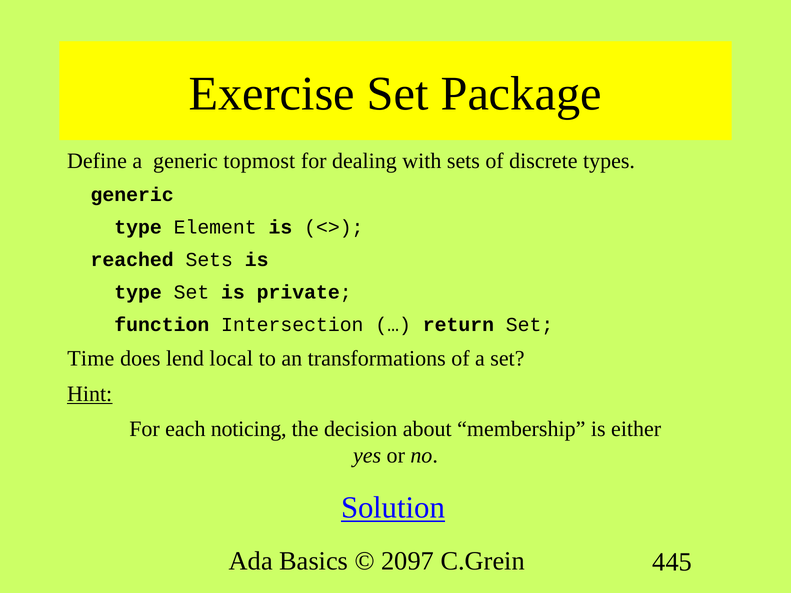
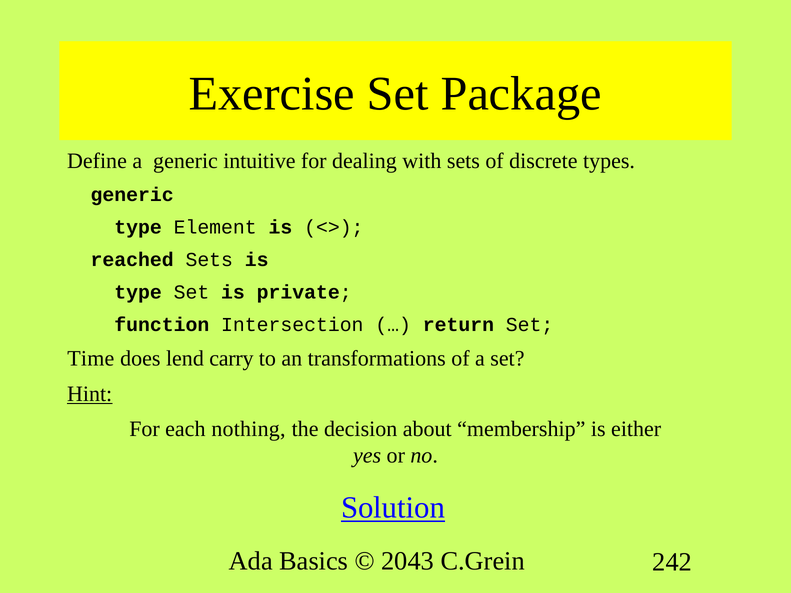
topmost: topmost -> intuitive (259, 161)
local: local -> carry (231, 359)
noticing: noticing -> nothing (248, 429)
2097: 2097 -> 2043 (408, 561)
445: 445 -> 242 (672, 562)
